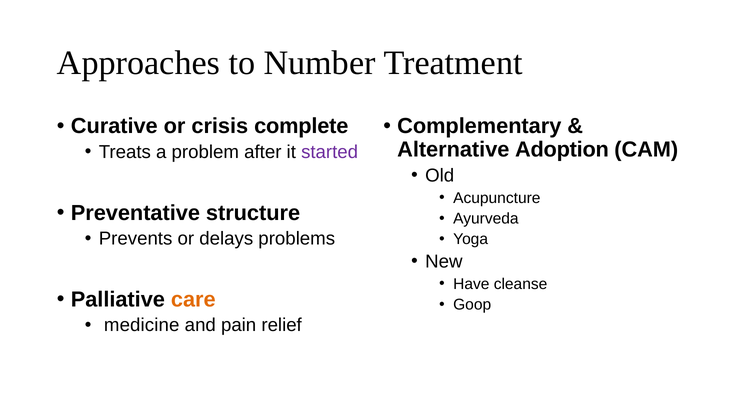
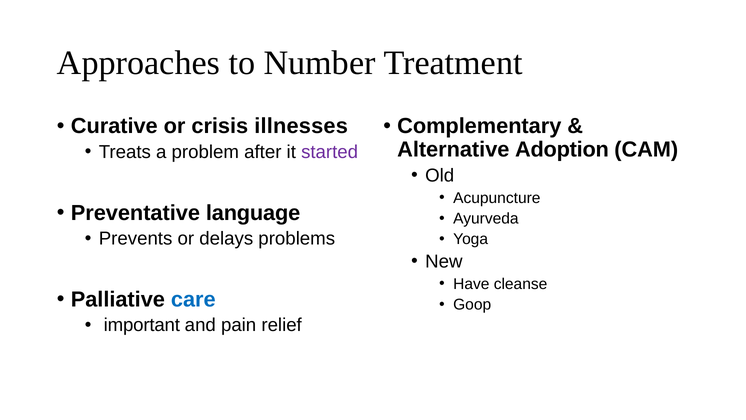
complete: complete -> illnesses (301, 126)
structure: structure -> language (253, 213)
care colour: orange -> blue (193, 299)
medicine: medicine -> important (142, 325)
